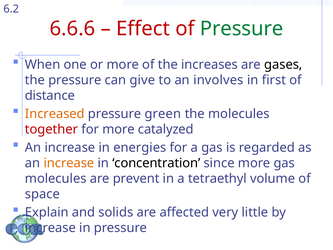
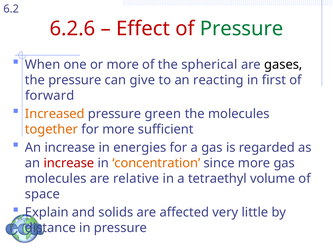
6.6.6: 6.6.6 -> 6.2.6 (72, 29)
increases: increases -> spherical (209, 64)
involves: involves -> reacting (218, 80)
distance: distance -> forward (50, 96)
together colour: red -> orange (51, 129)
catalyzed: catalyzed -> sufficient (166, 129)
increase colour: orange -> red (69, 163)
concentration colour: black -> orange (156, 163)
prevent: prevent -> relative (136, 178)
increase: increase -> distance (50, 228)
